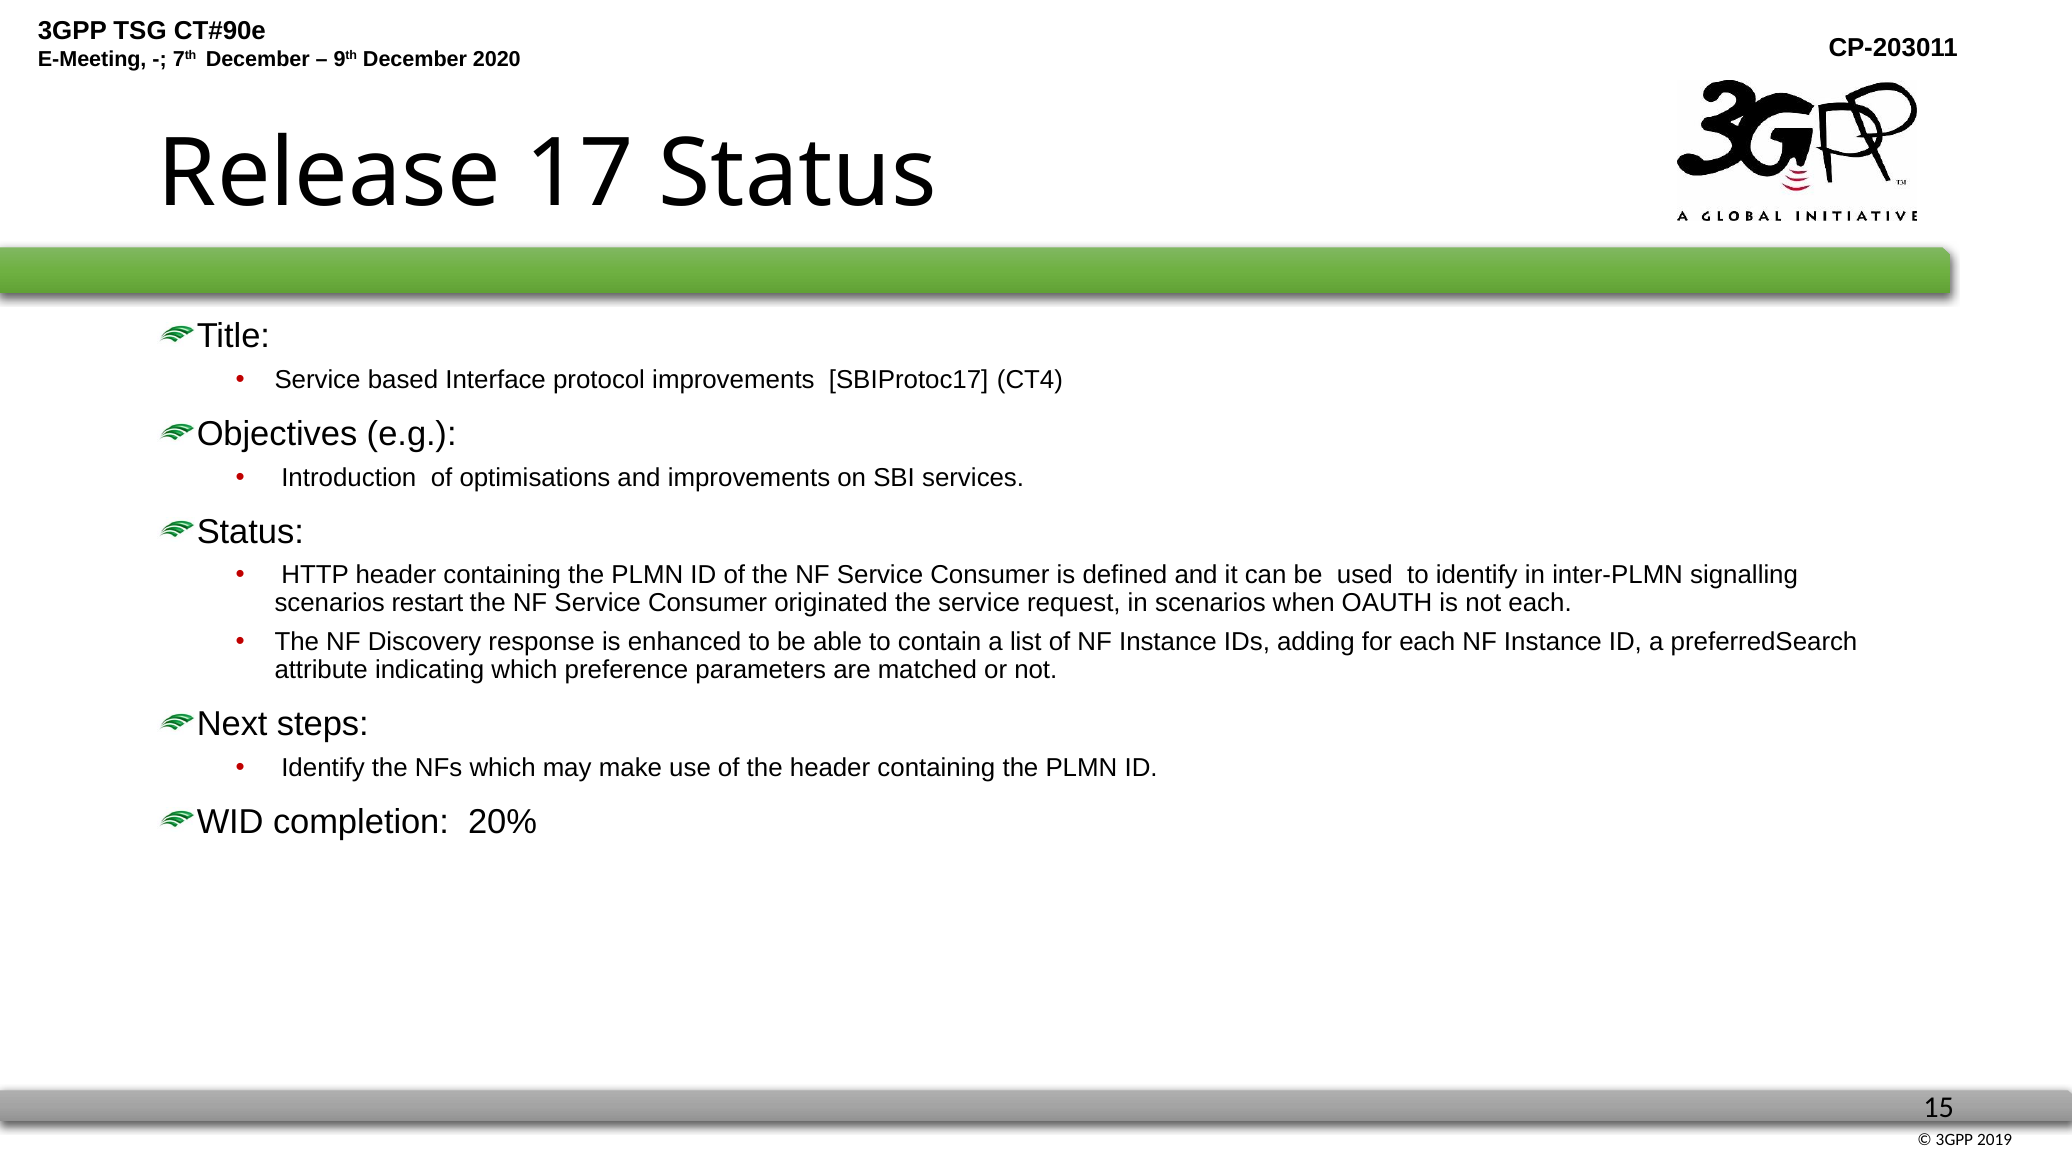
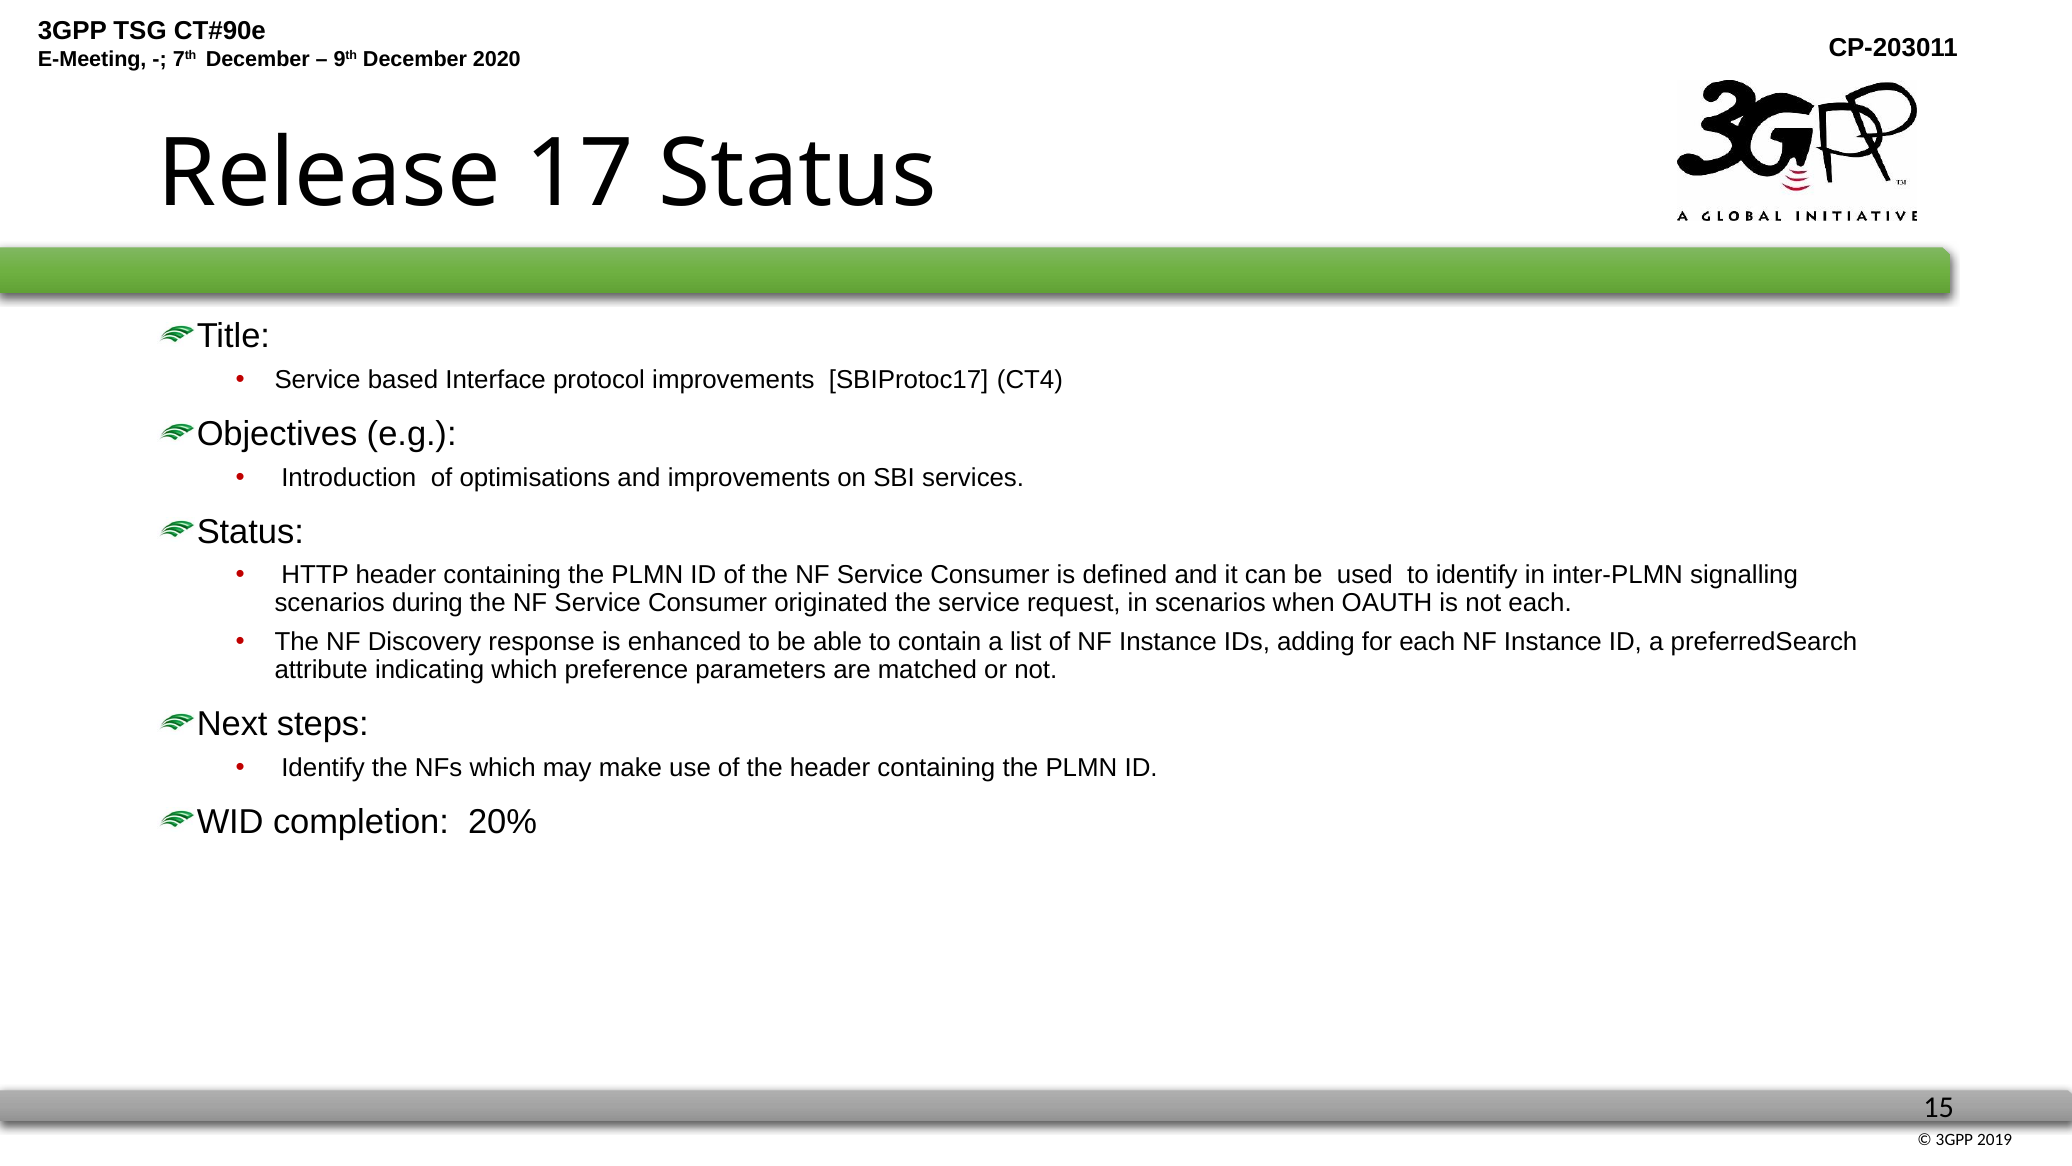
restart: restart -> during (427, 603)
